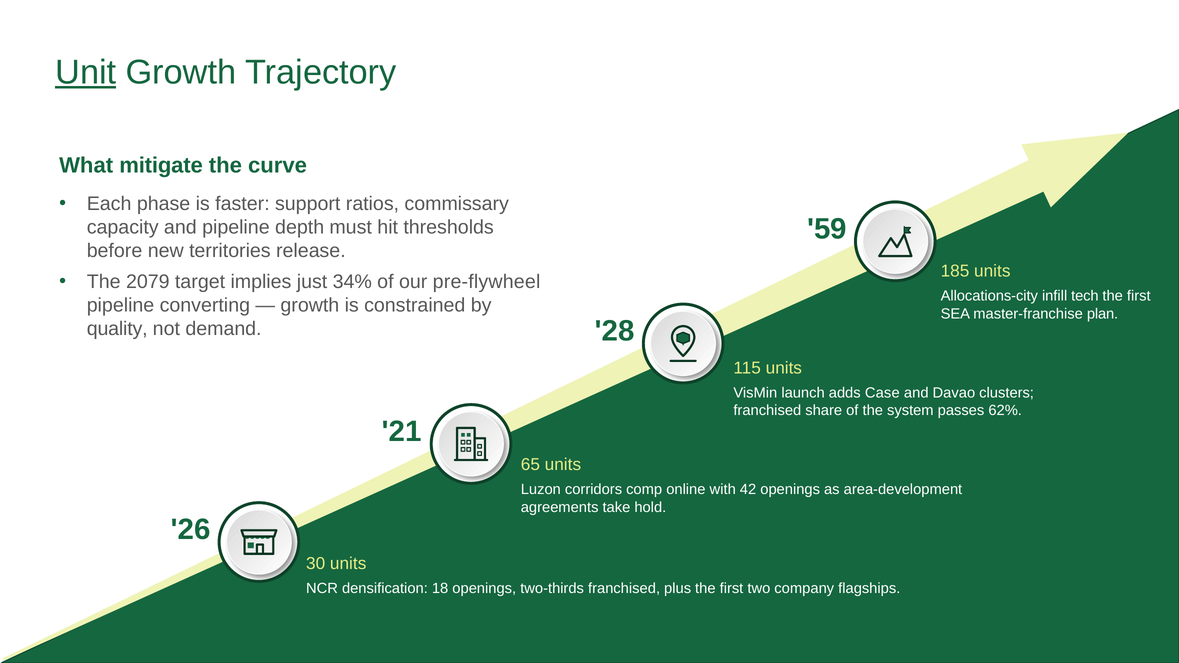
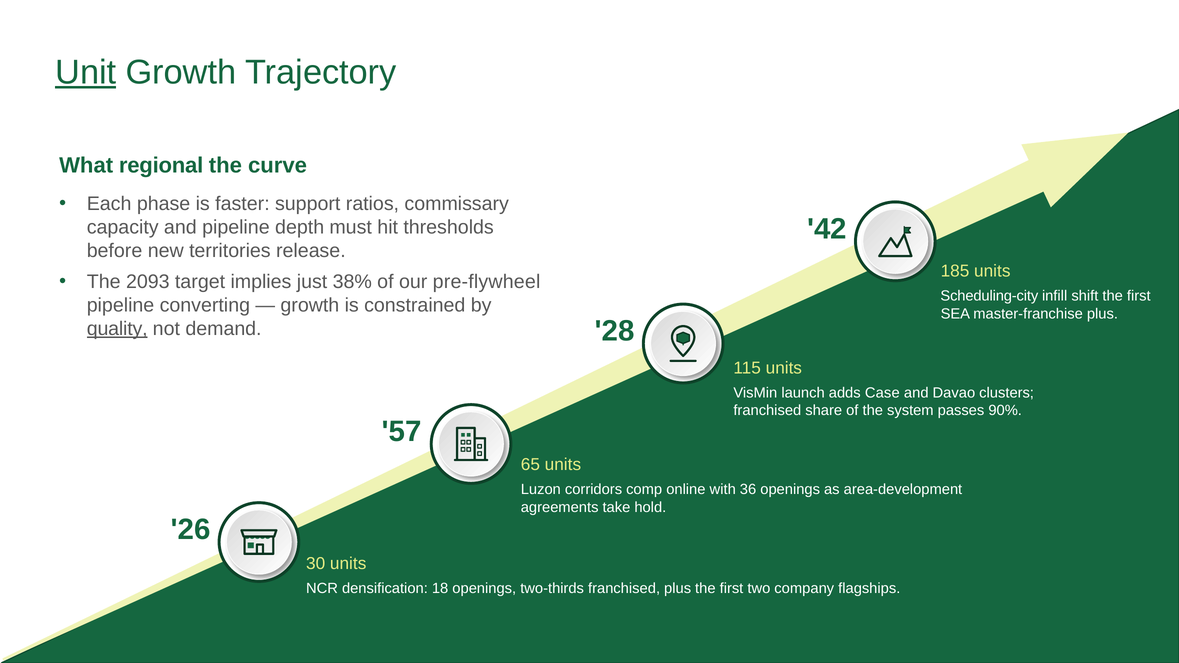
mitigate: mitigate -> regional (161, 166)
59: 59 -> 42 (827, 229)
2079: 2079 -> 2093 (148, 282)
34%: 34% -> 38% (352, 282)
Allocations-city: Allocations-city -> Scheduling-city (989, 296)
tech: tech -> shift (1085, 296)
master-franchise plan: plan -> plus (1102, 314)
quality underline: none -> present (117, 329)
62%: 62% -> 90% (1005, 411)
21: 21 -> 57 (402, 432)
42: 42 -> 36 (748, 490)
